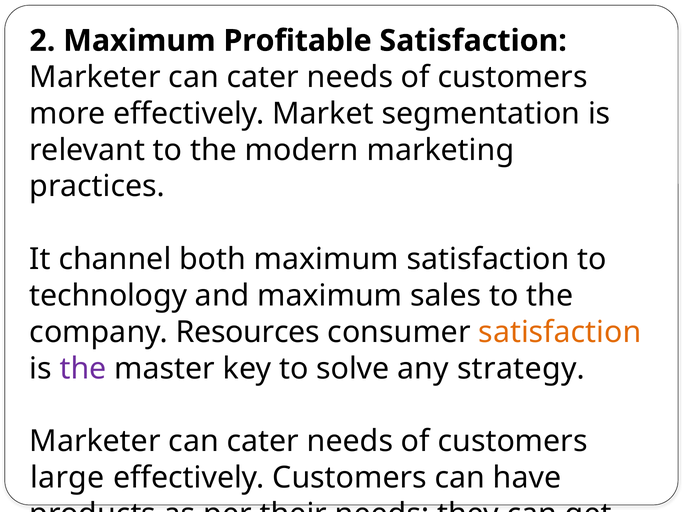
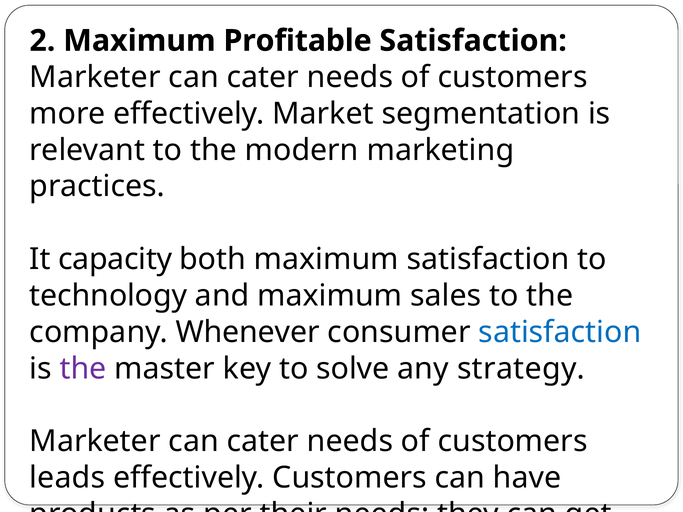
channel: channel -> capacity (115, 259)
Resources: Resources -> Whenever (248, 332)
satisfaction colour: orange -> blue (560, 332)
large: large -> leads (67, 478)
